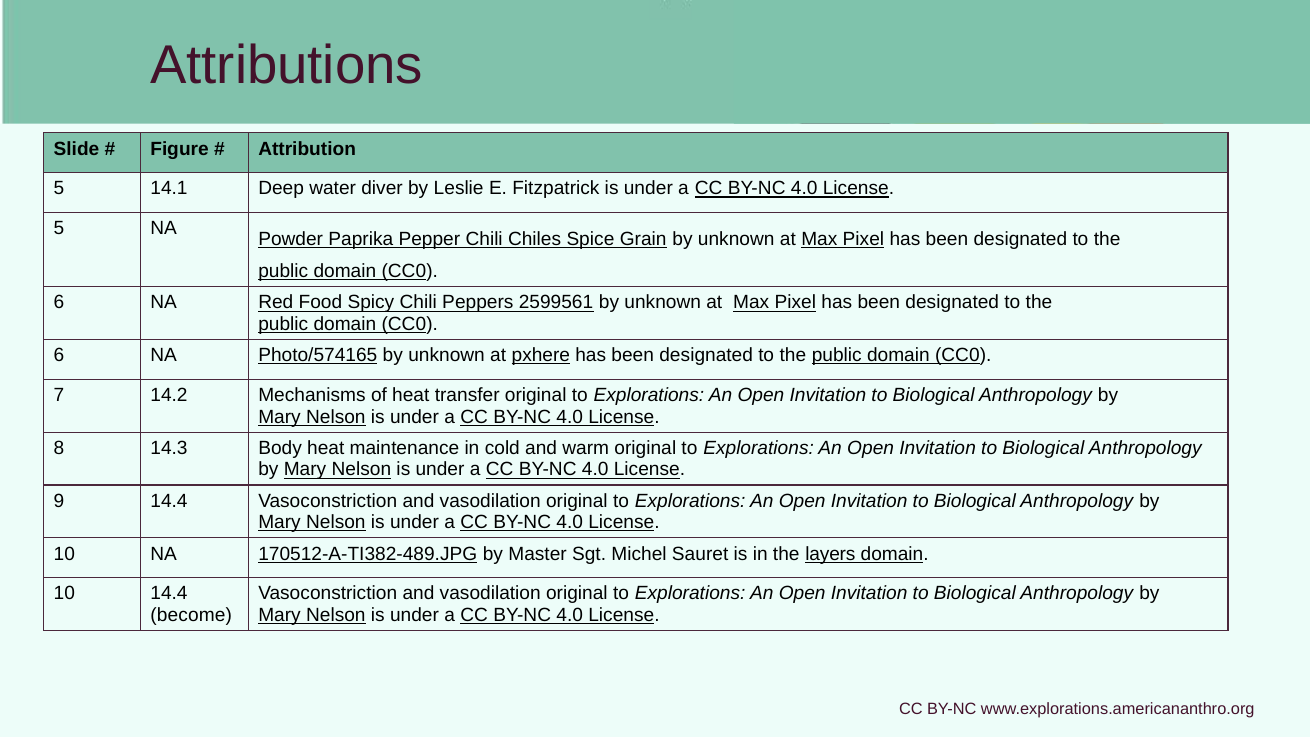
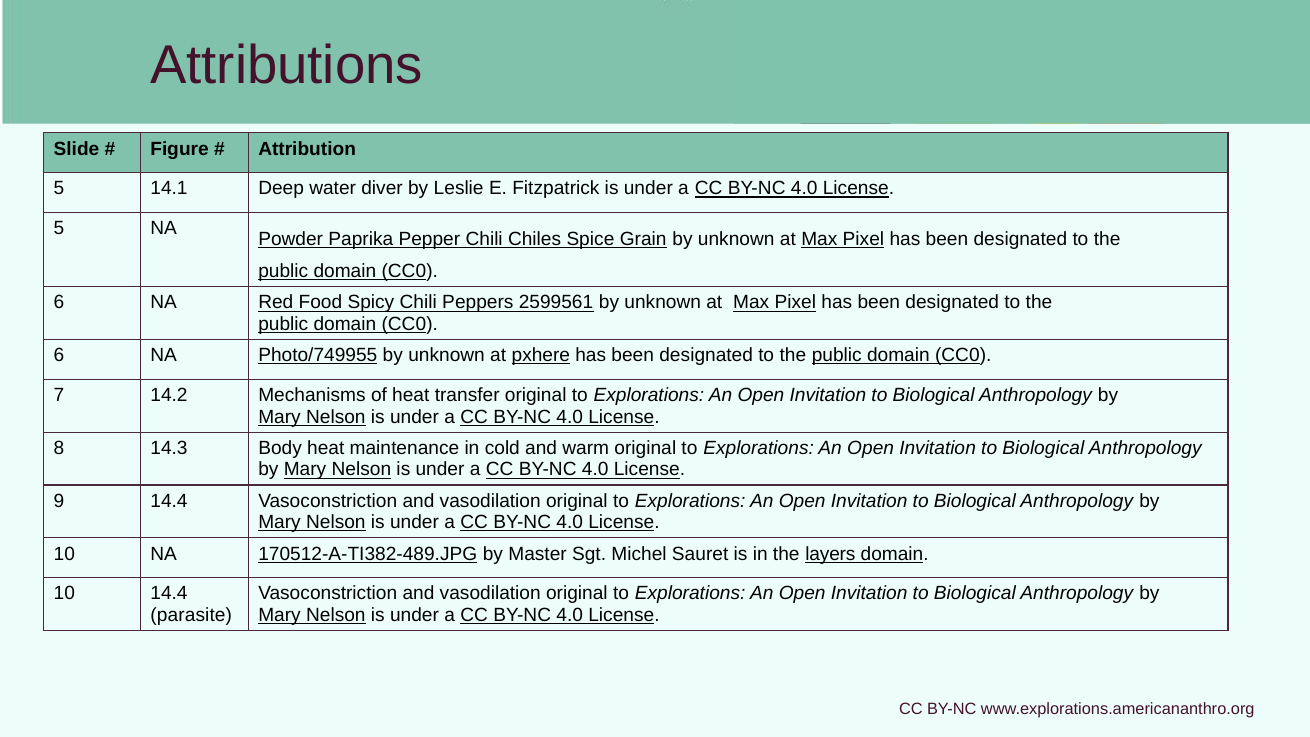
Photo/574165: Photo/574165 -> Photo/749955 (318, 355)
become: become -> parasite (191, 615)
